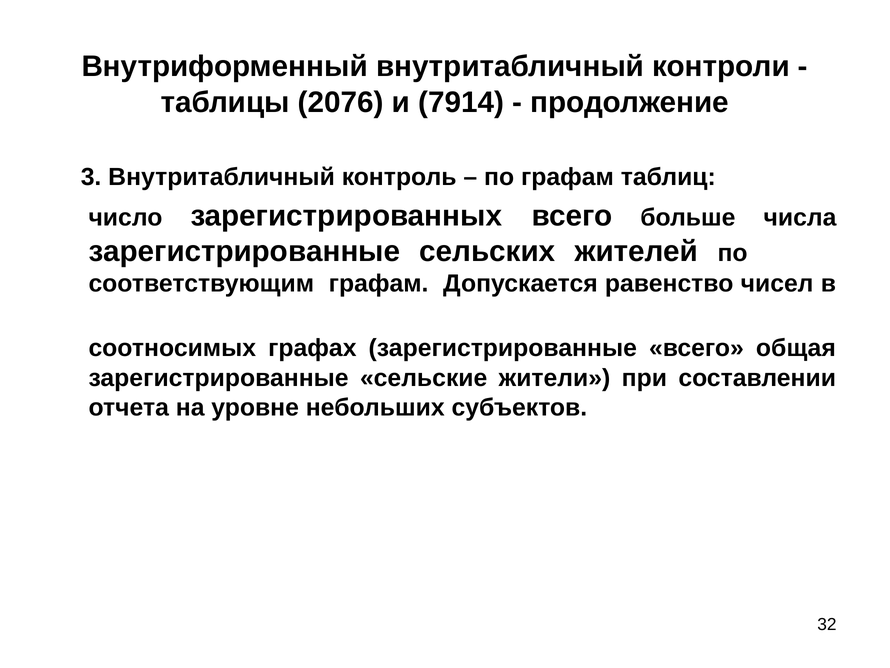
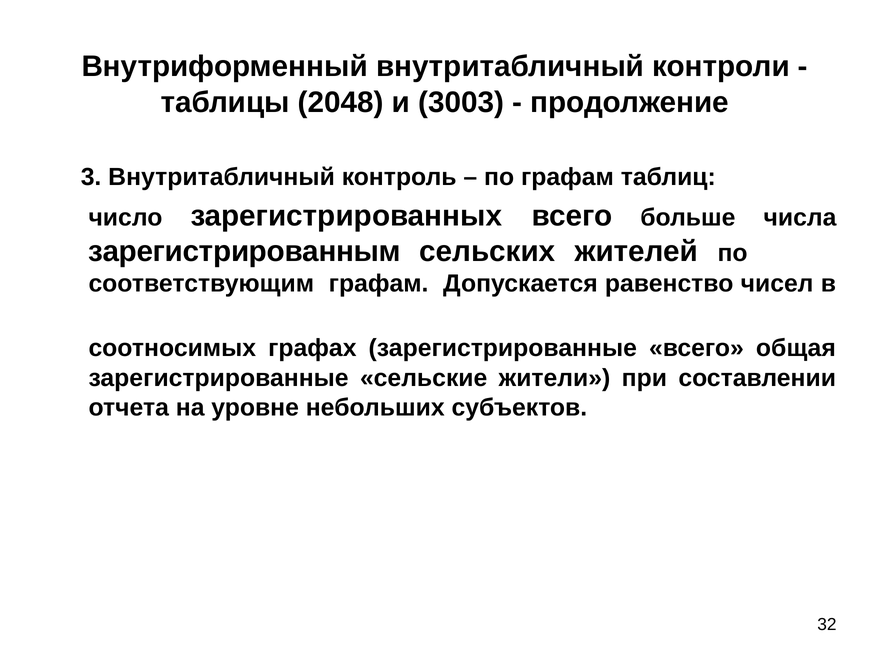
2076: 2076 -> 2048 (341, 102)
7914: 7914 -> 3003 (461, 102)
зарегистрированные: зарегистрированные -> зарегистрированным (245, 251)
